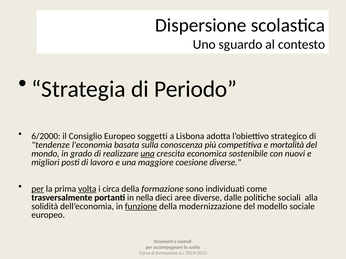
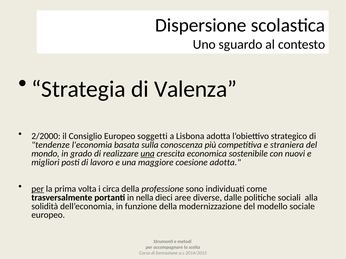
Periodo: Periodo -> Valenza (196, 89)
6/2000: 6/2000 -> 2/2000 (46, 136)
mortalità: mortalità -> straniera (287, 145)
coesione diverse: diverse -> adotta (225, 163)
volta underline: present -> none (87, 189)
della formazione: formazione -> professione (163, 189)
funzione underline: present -> none (141, 207)
